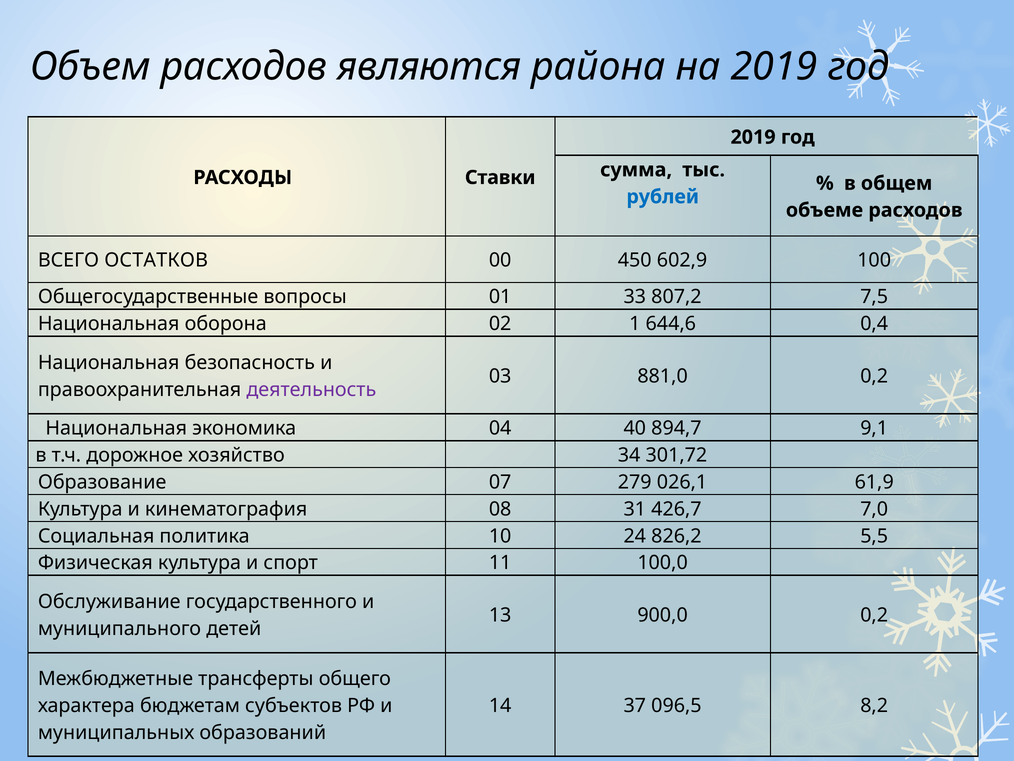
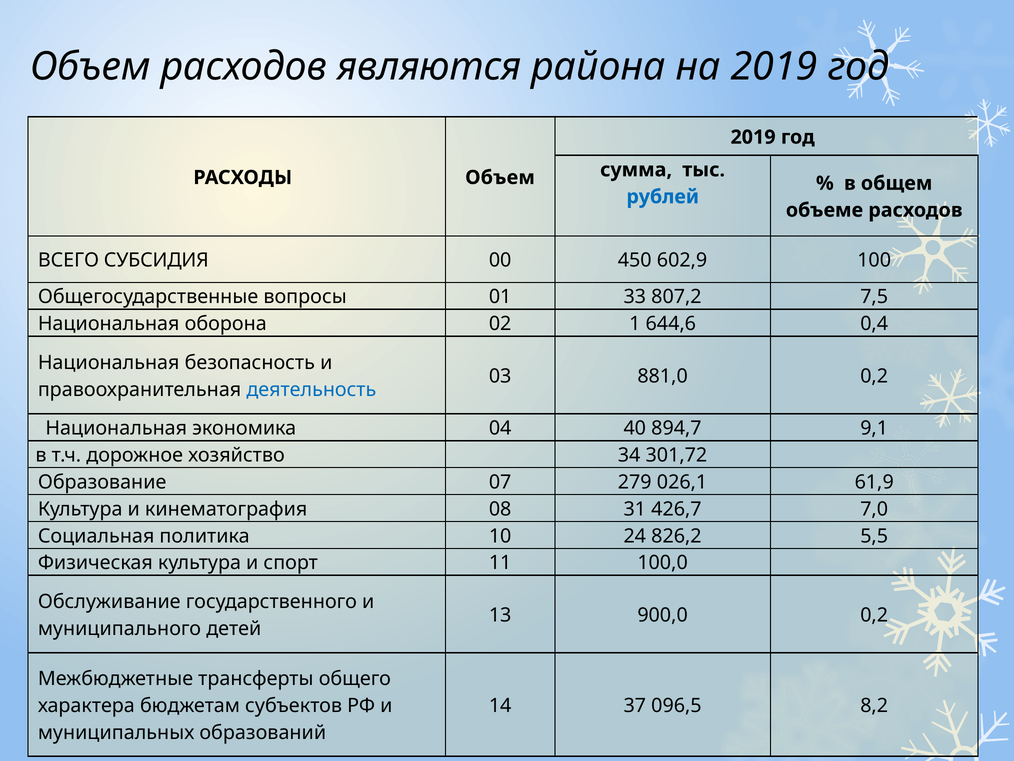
РАСХОДЫ Ставки: Ставки -> Объем (500, 177)
ОСТАТКОВ: ОСТАТКОВ -> СУБСИДИЯ (156, 260)
деятельность colour: purple -> blue (311, 389)
